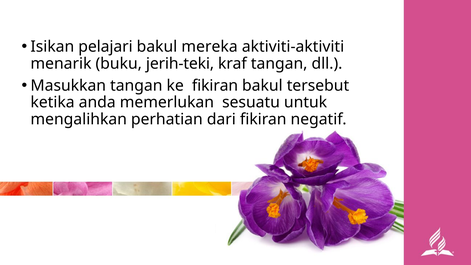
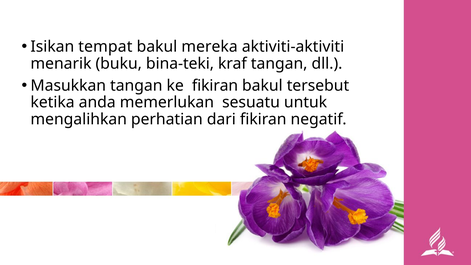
pelajari: pelajari -> tempat (105, 47)
jerih-teki: jerih-teki -> bina-teki (180, 64)
